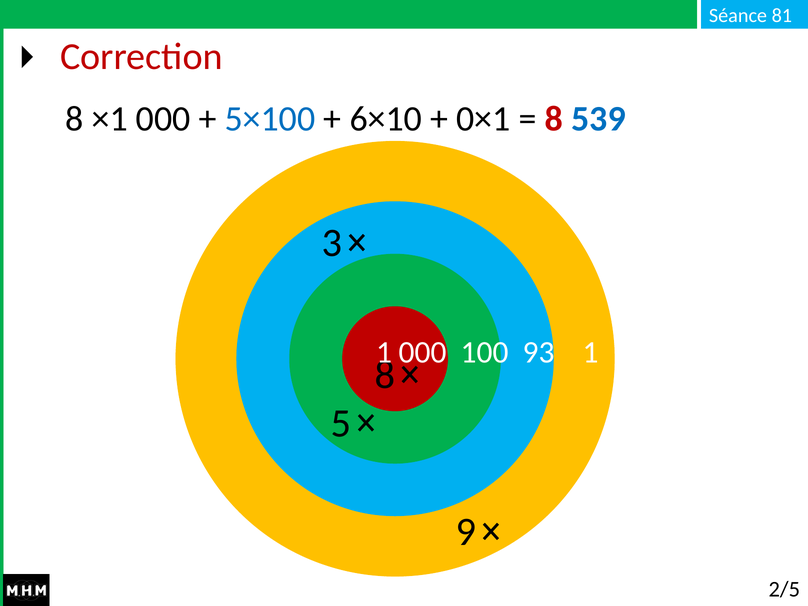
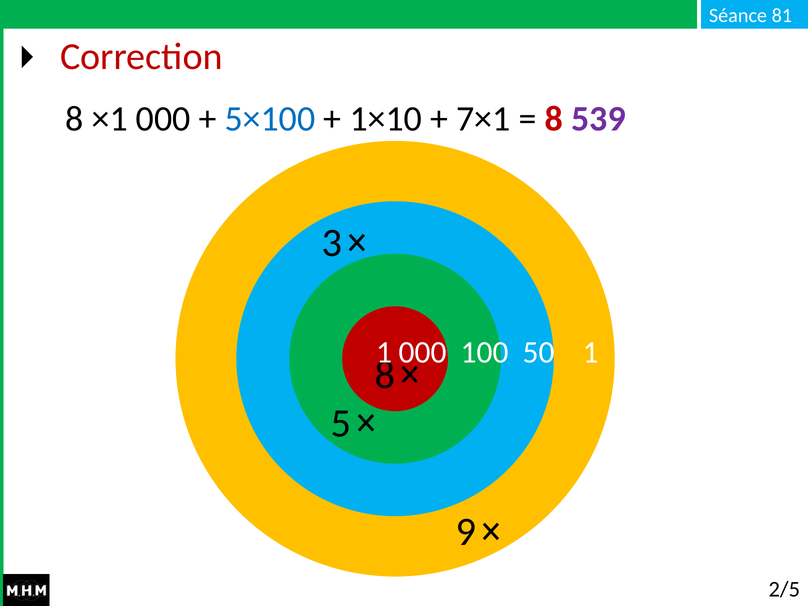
6×10: 6×10 -> 1×10 (386, 119)
0×1: 0×1 -> 7×1 (483, 119)
539 colour: blue -> purple (598, 119)
93: 93 -> 50 (539, 353)
